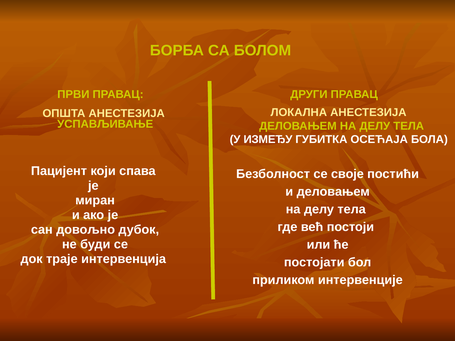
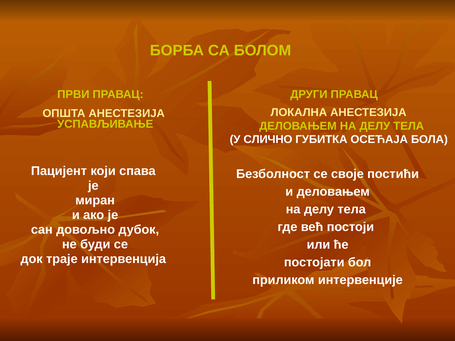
ИЗМЕЂУ: ИЗМЕЂУ -> СЛИЧНО (268, 140)
